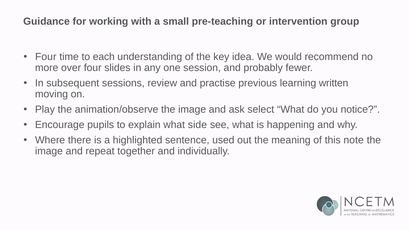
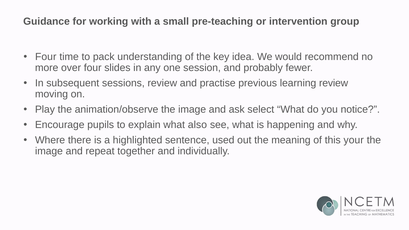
each: each -> pack (104, 57)
learning written: written -> review (334, 83)
side: side -> also (197, 125)
note: note -> your (354, 140)
